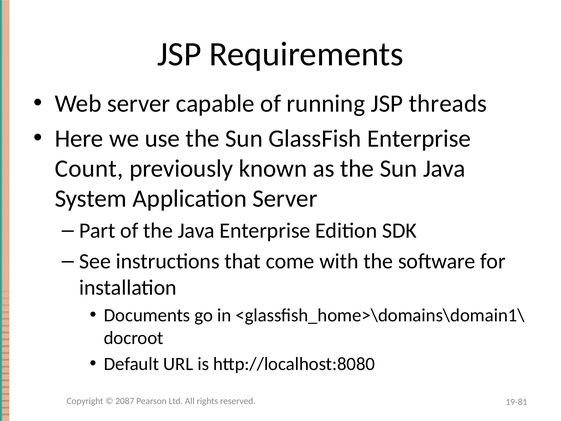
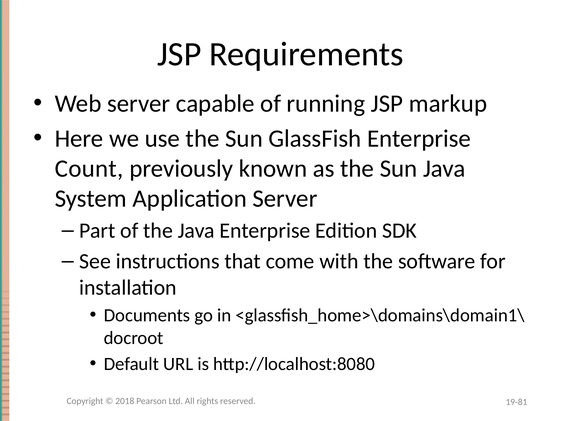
threads: threads -> markup (448, 104)
2087: 2087 -> 2018 (125, 401)
